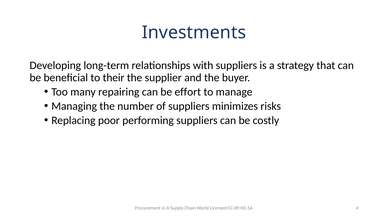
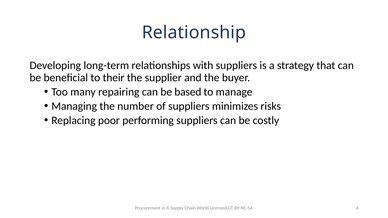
Investments: Investments -> Relationship (194, 33)
effort: effort -> based (188, 92)
